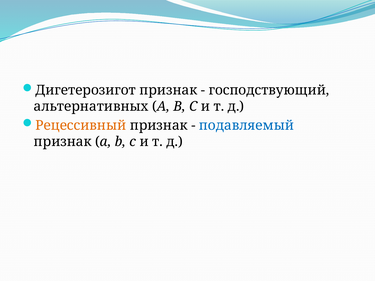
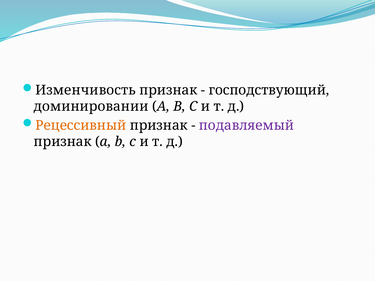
Дигетерозигот: Дигетерозигот -> Изменчивость (86, 90)
альтернативных: альтернативных -> доминировании (91, 107)
подавляемый colour: blue -> purple (247, 125)
